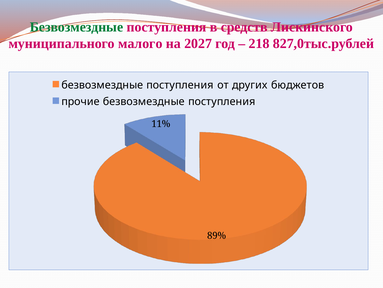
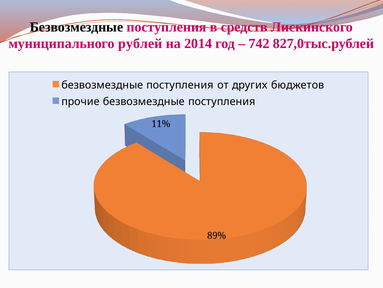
Безвозмездные colour: green -> black (76, 27)
малого: малого -> рублей (140, 44)
2027: 2027 -> 2014 (198, 44)
218: 218 -> 742 (259, 44)
